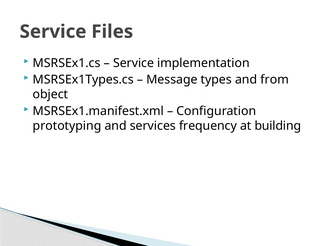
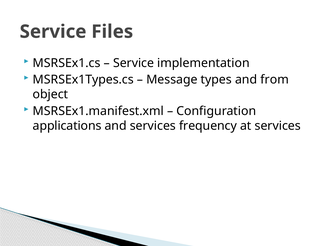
prototyping: prototyping -> applications (67, 126)
at building: building -> services (278, 126)
